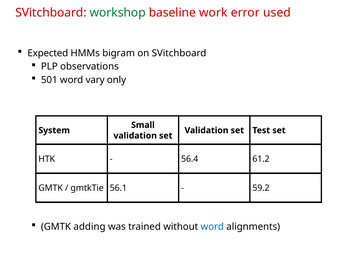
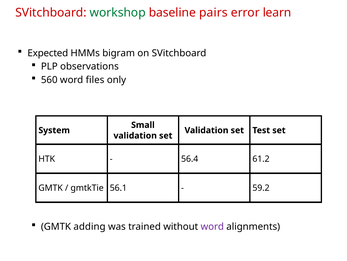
work: work -> pairs (213, 12)
used: used -> learn (277, 12)
501: 501 -> 560 (49, 80)
vary: vary -> files (95, 80)
word colour: blue -> purple (212, 226)
